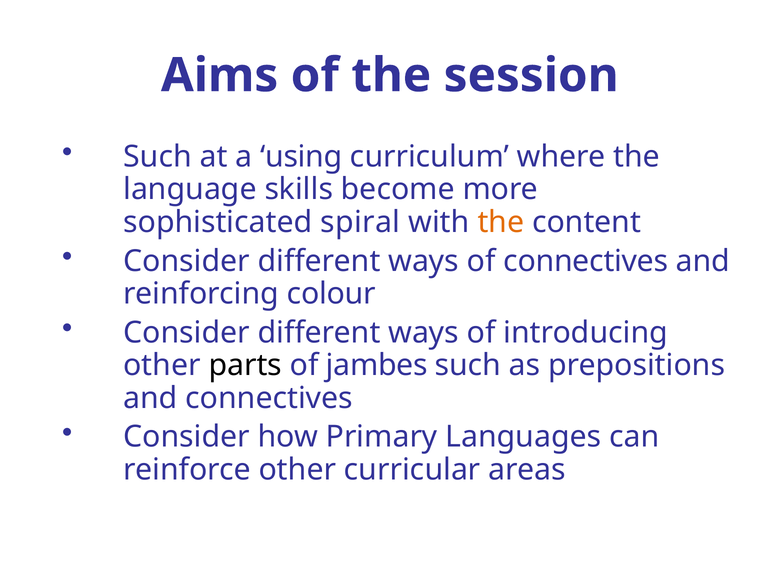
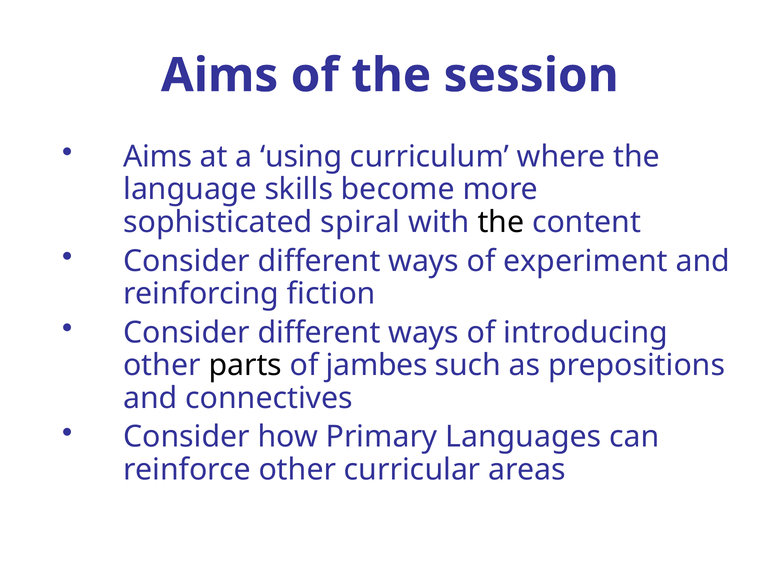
Such: Such -> Aims (158, 156)
the colour: orange -> black (501, 222)
of connectives: connectives -> experiment (586, 261)
colour: colour -> fiction (331, 293)
